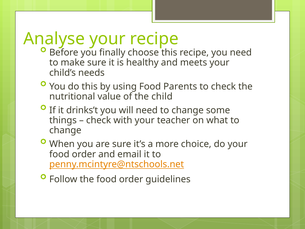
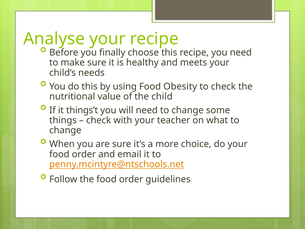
Parents: Parents -> Obesity (180, 86)
drinks’t: drinks’t -> things’t (82, 110)
